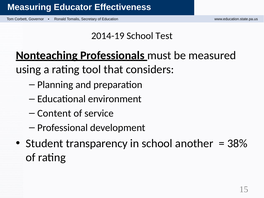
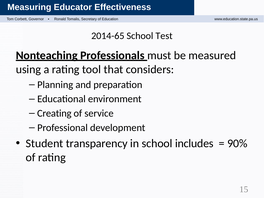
2014-19: 2014-19 -> 2014-65 (108, 36)
Content: Content -> Creating (54, 113)
another: another -> includes (194, 143)
38%: 38% -> 90% (237, 143)
